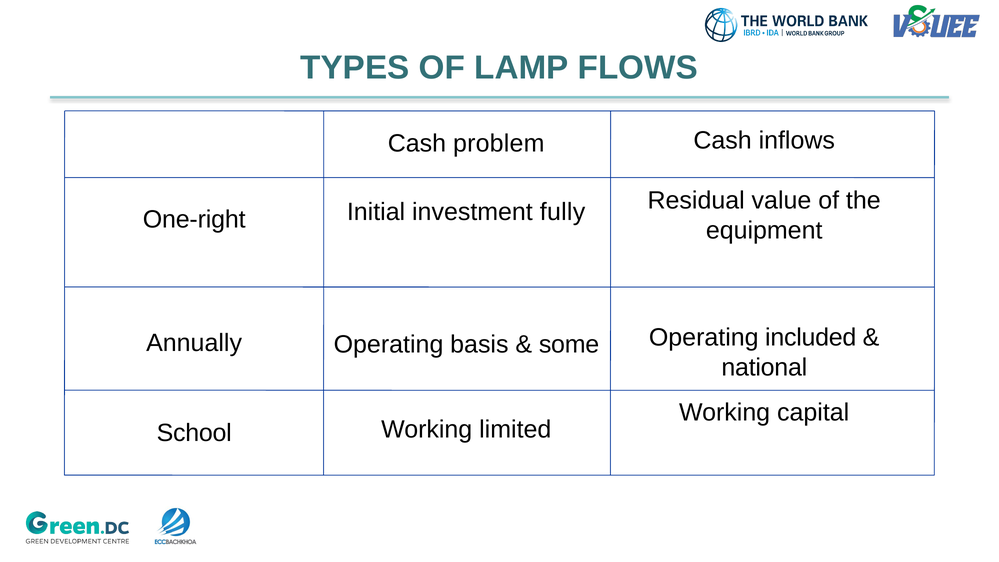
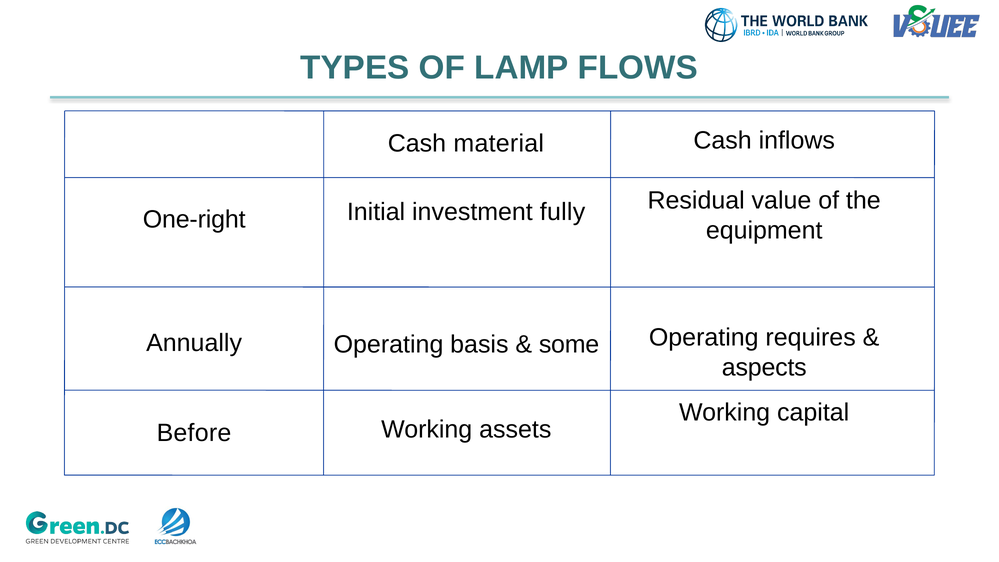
problem: problem -> material (499, 143)
included: included -> requires (811, 338)
national: national -> aspects (764, 368)
limited: limited -> assets (515, 429)
School: School -> Before (194, 433)
